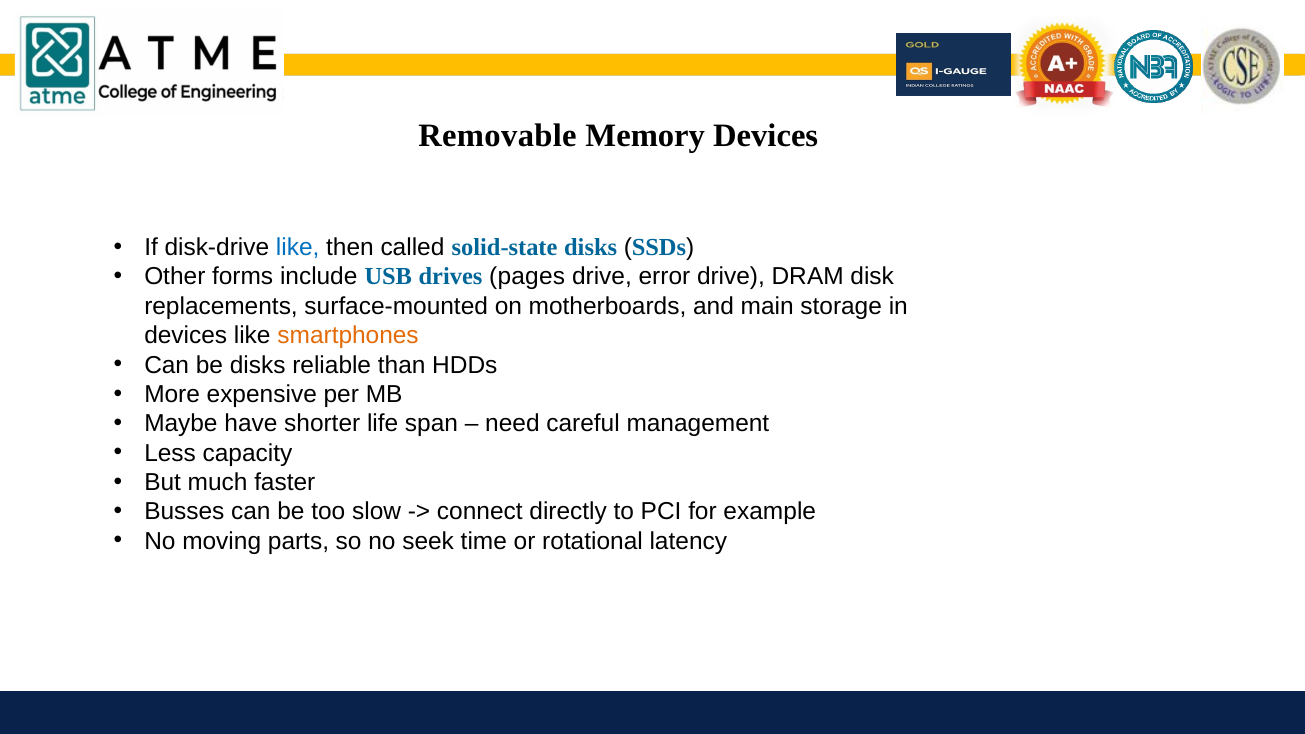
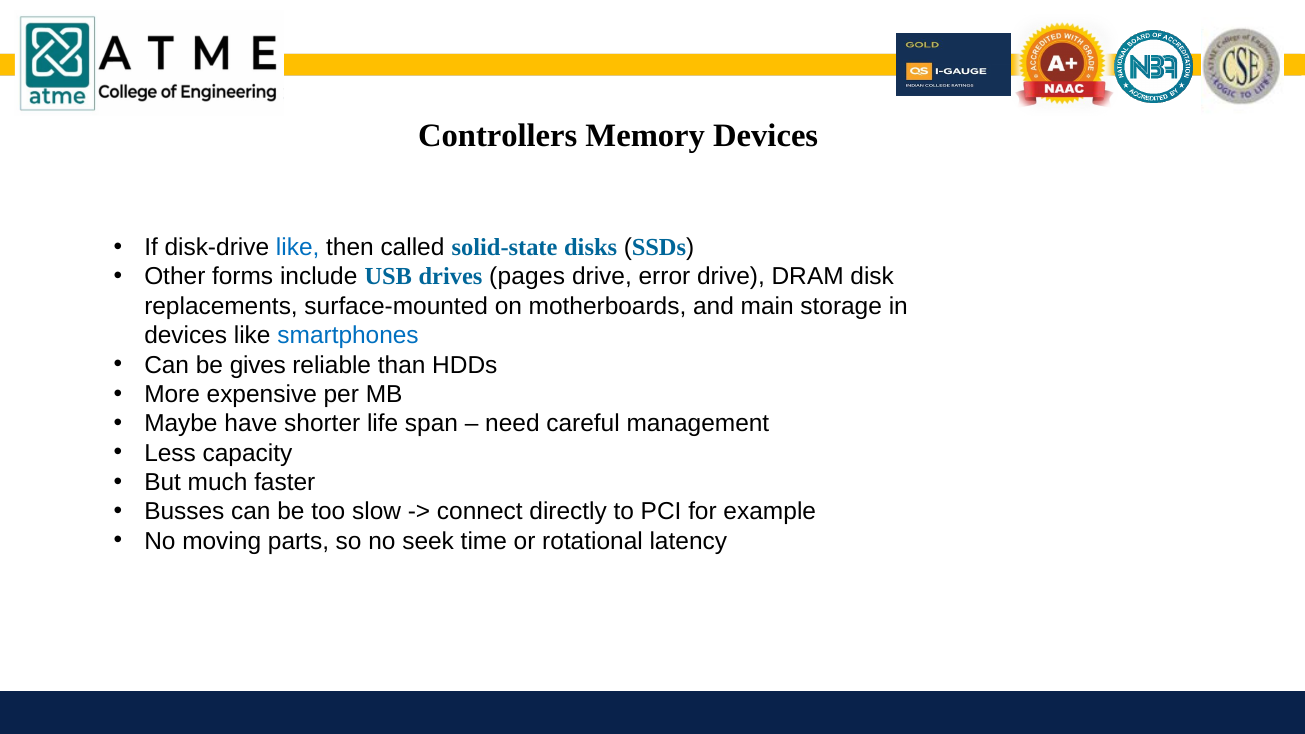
Removable: Removable -> Controllers (498, 135)
smartphones colour: orange -> blue (348, 336)
be disks: disks -> gives (258, 365)
